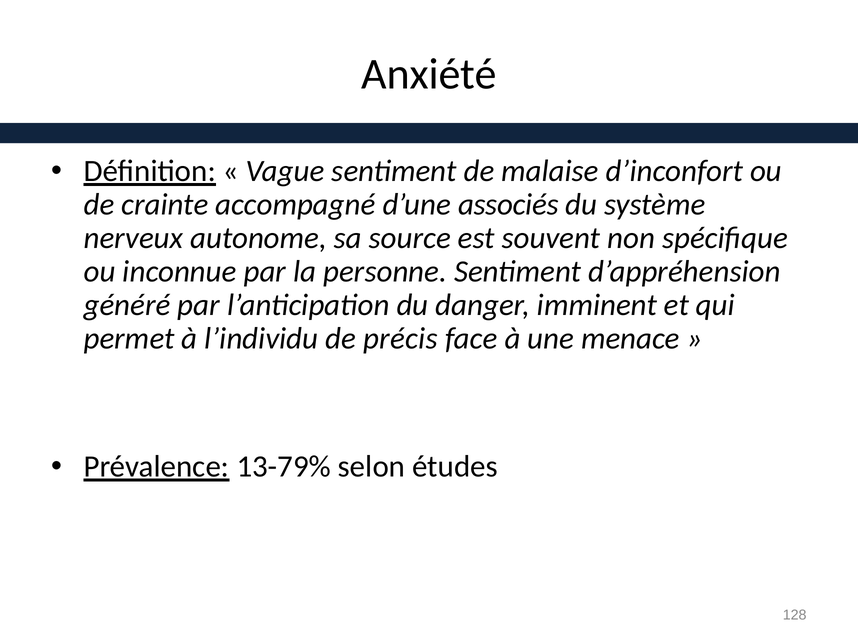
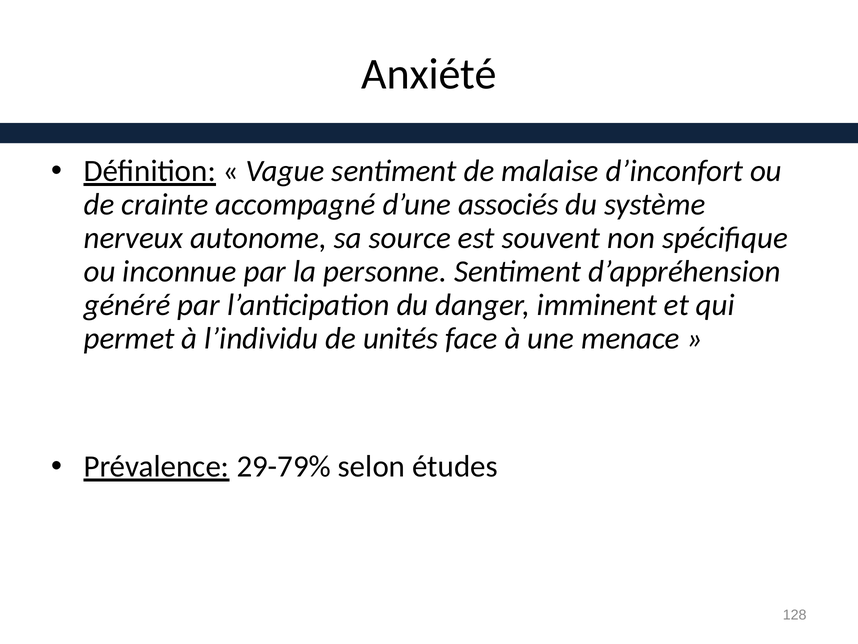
précis: précis -> unités (401, 338)
13-79%: 13-79% -> 29-79% (284, 466)
